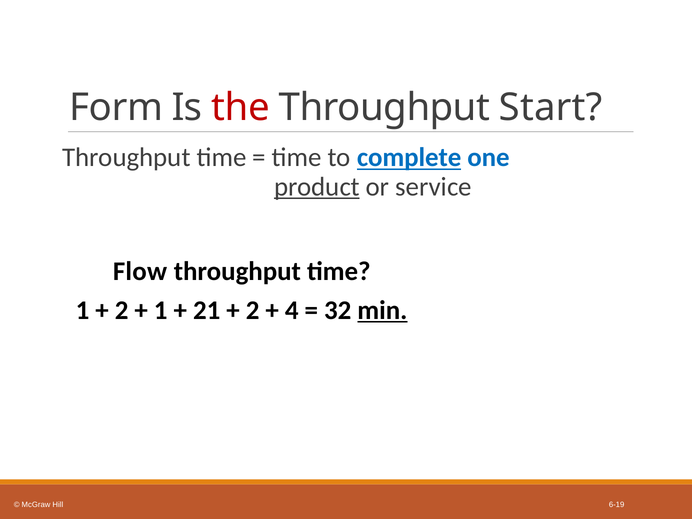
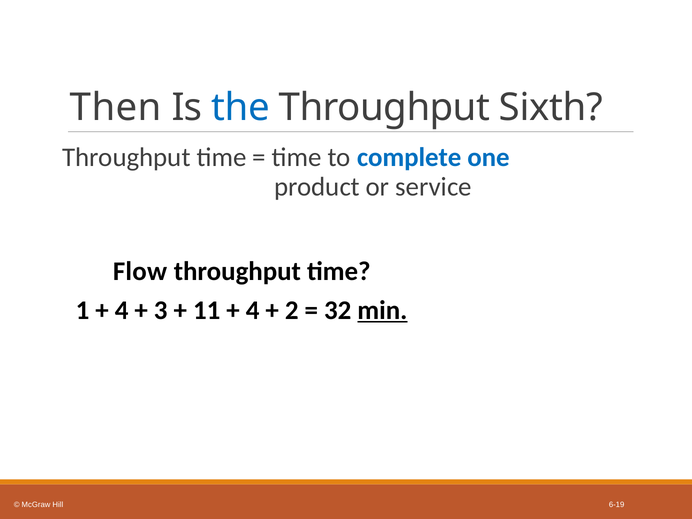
Form: Form -> Then (116, 107)
the colour: red -> blue (241, 107)
Start: Start -> Sixth (551, 107)
complete underline: present -> none (409, 158)
product underline: present -> none (317, 187)
2: 2 -> 4 (122, 310)
1: 1 -> 3 (161, 310)
21: 21 -> 11 (207, 310)
2: 2 -> 4 (253, 310)
4: 4 -> 2 (292, 310)
